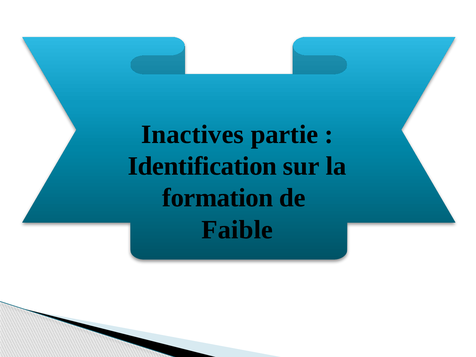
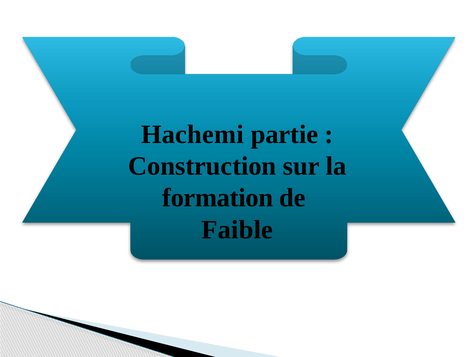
Inactives: Inactives -> Hachemi (192, 134)
Identification: Identification -> Construction (202, 166)
